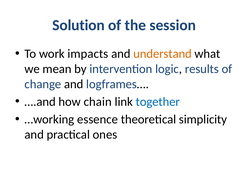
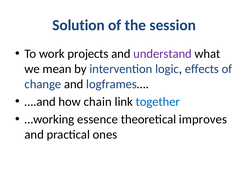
impacts: impacts -> projects (88, 54)
understand colour: orange -> purple (163, 54)
results: results -> effects (202, 69)
simplicity: simplicity -> improves (203, 119)
